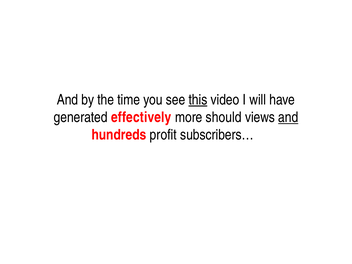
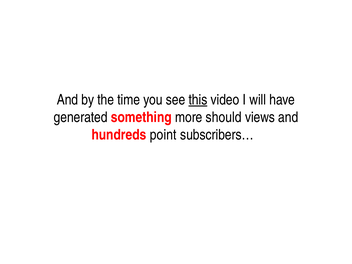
effectively: effectively -> something (141, 117)
and underline: present -> none (288, 117)
profit: profit -> point (163, 135)
